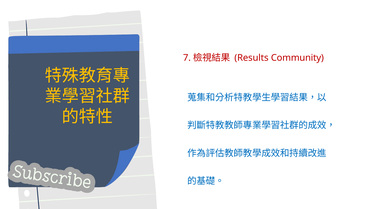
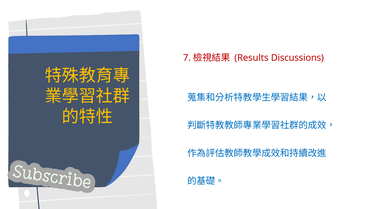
Community: Community -> Discussions (297, 58)
